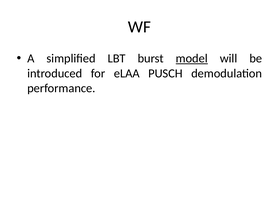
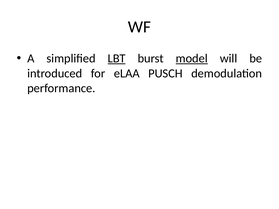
LBT underline: none -> present (117, 59)
